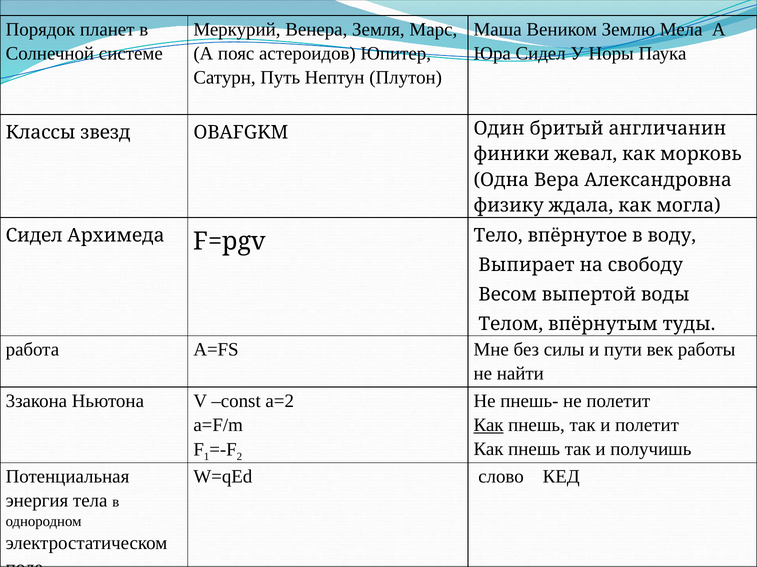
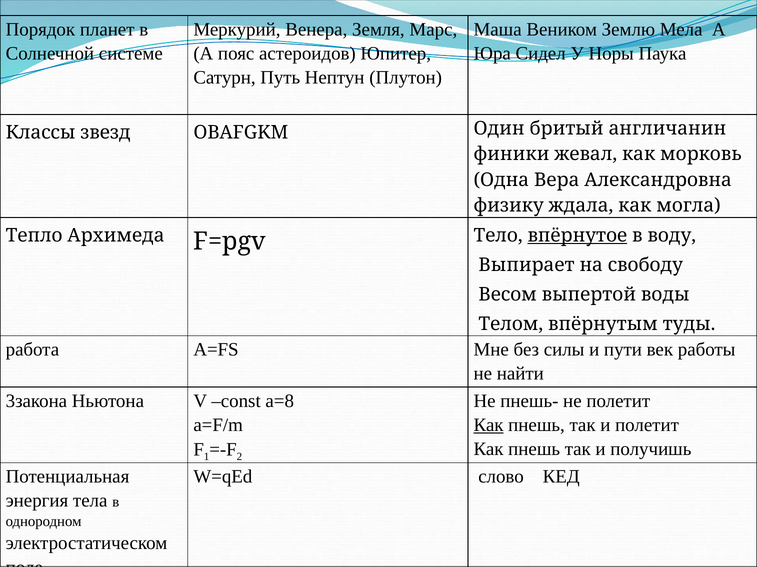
Сидел: Сидел -> Тепло (34, 236)
впёрнутое underline: none -> present (577, 236)
a=2: a=2 -> a=8 (280, 401)
